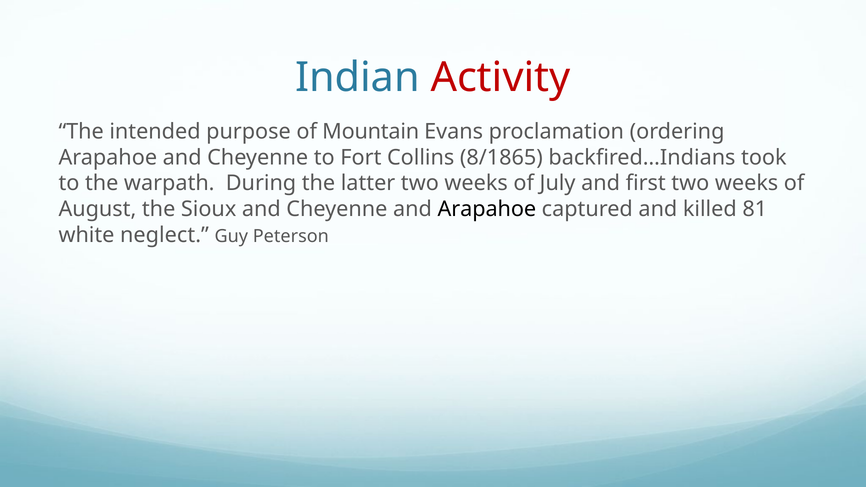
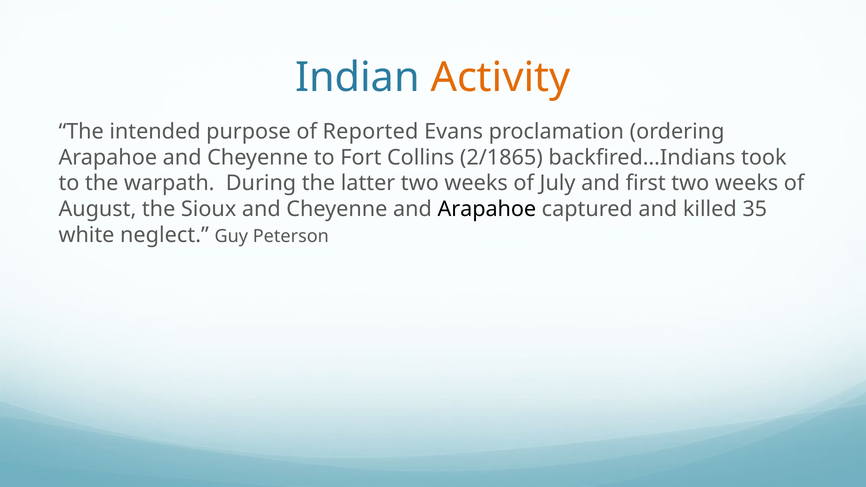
Activity colour: red -> orange (501, 77)
Mountain: Mountain -> Reported (370, 131)
8/1865: 8/1865 -> 2/1865 (501, 157)
81: 81 -> 35 (755, 209)
